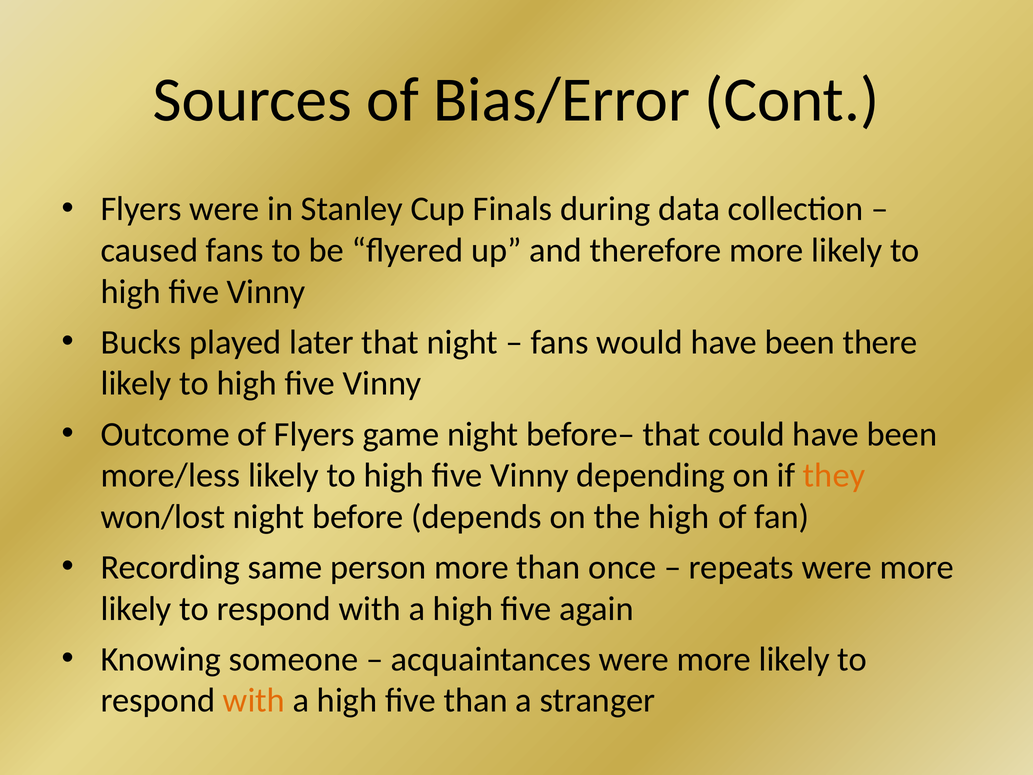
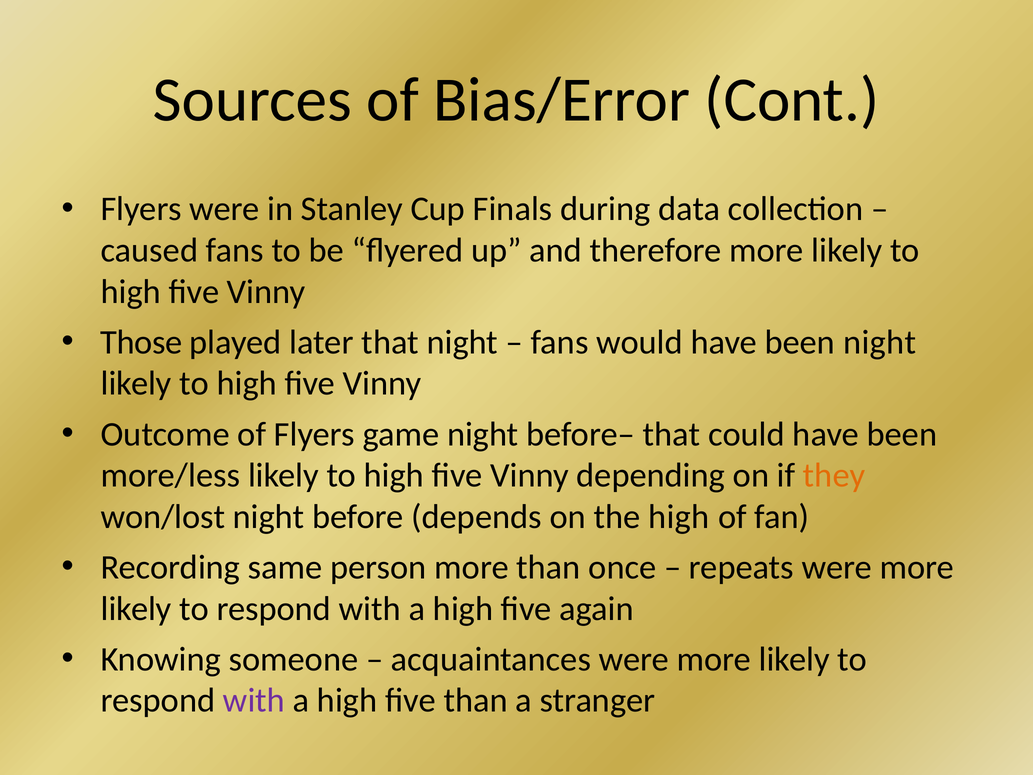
Bucks: Bucks -> Those (141, 342)
been there: there -> night (880, 342)
with colour: orange -> purple (254, 700)
